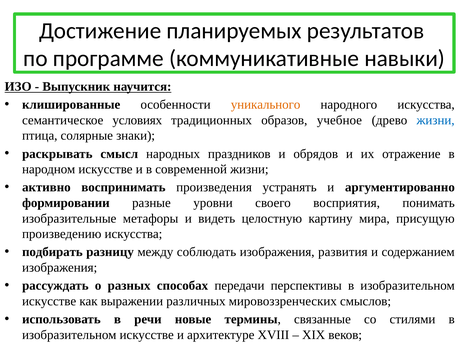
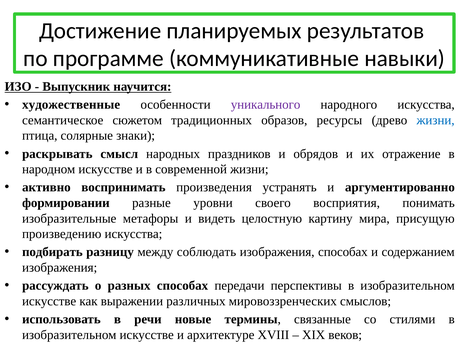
клишированные: клишированные -> художественные (71, 105)
уникального colour: orange -> purple (266, 105)
условиях: условиях -> сюжетом (137, 120)
учебное: учебное -> ресурсы (339, 120)
изображения развития: развития -> способах (343, 252)
